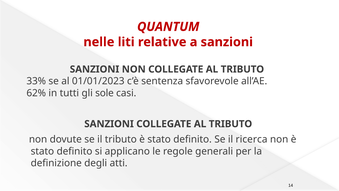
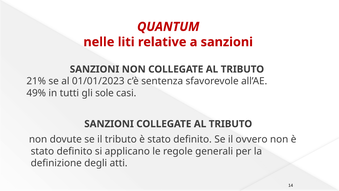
33%: 33% -> 21% (36, 81)
62%: 62% -> 49% (36, 93)
ricerca: ricerca -> ovvero (252, 139)
